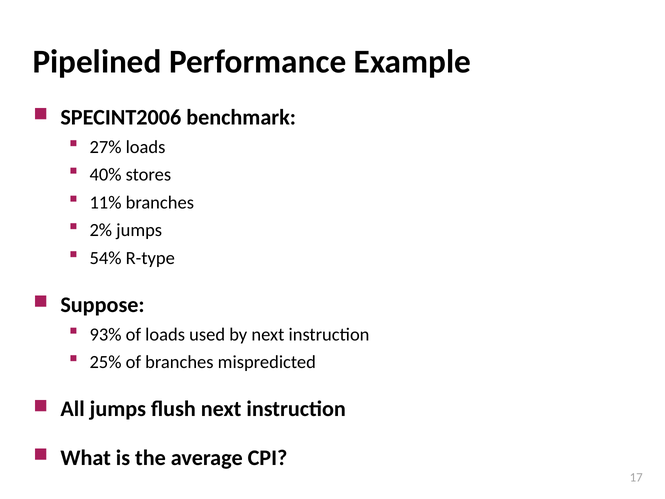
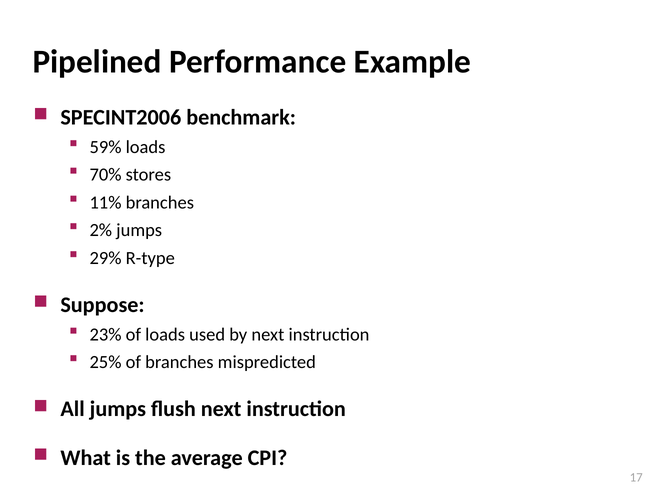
27%: 27% -> 59% (105, 147)
40%: 40% -> 70% (105, 175)
54%: 54% -> 29% (105, 258)
93%: 93% -> 23% (105, 334)
